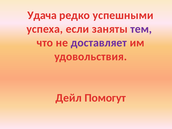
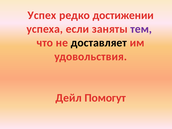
Удача: Удача -> Успех (42, 15)
успешными: успешными -> достижении (123, 15)
доставляет colour: purple -> black (99, 43)
